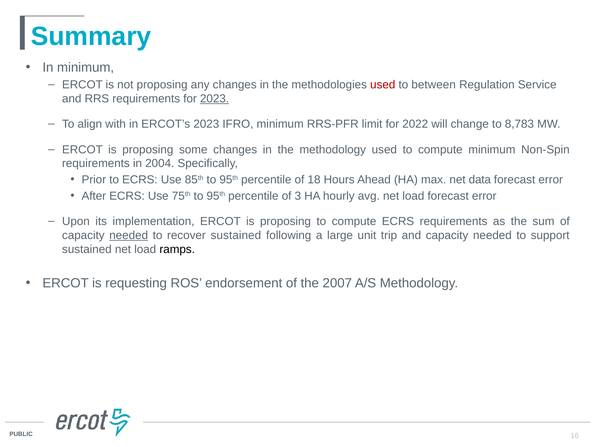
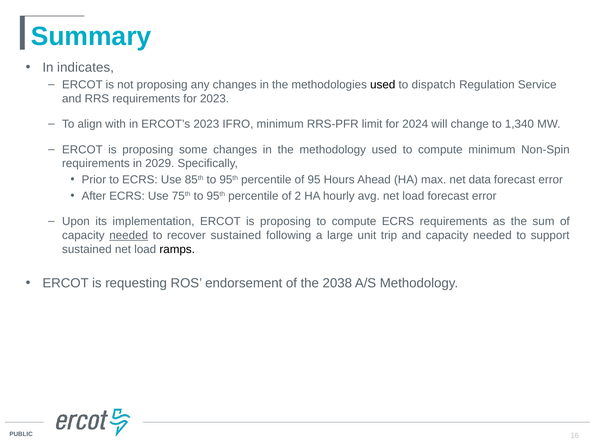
In minimum: minimum -> indicates (85, 68)
used colour: red -> black (383, 85)
between: between -> dispatch (434, 85)
2023 underline: present -> none (215, 99)
2022: 2022 -> 2024 (415, 124)
8,783: 8,783 -> 1,340 (519, 124)
2004: 2004 -> 2029 (160, 163)
18: 18 -> 95 (314, 180)
3: 3 -> 2 (298, 196)
2007: 2007 -> 2038 (337, 283)
